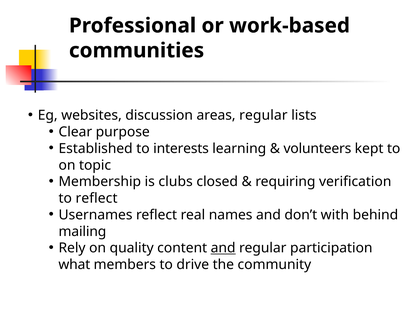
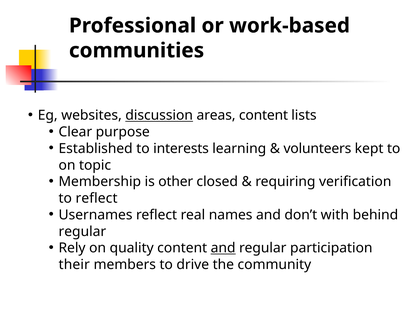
discussion underline: none -> present (159, 115)
areas regular: regular -> content (264, 115)
clubs: clubs -> other (176, 182)
mailing: mailing -> regular (82, 232)
what: what -> their (74, 265)
